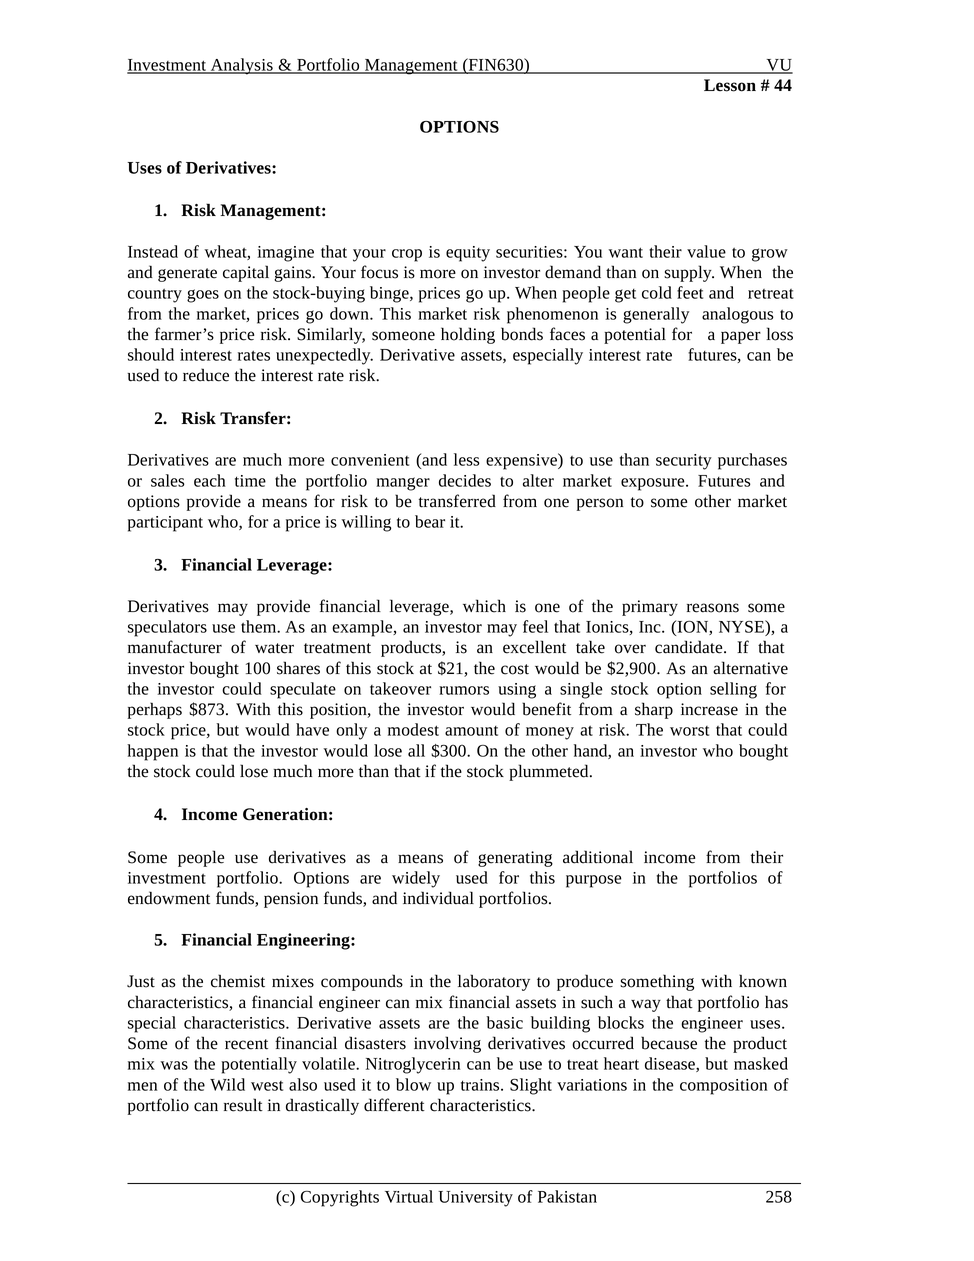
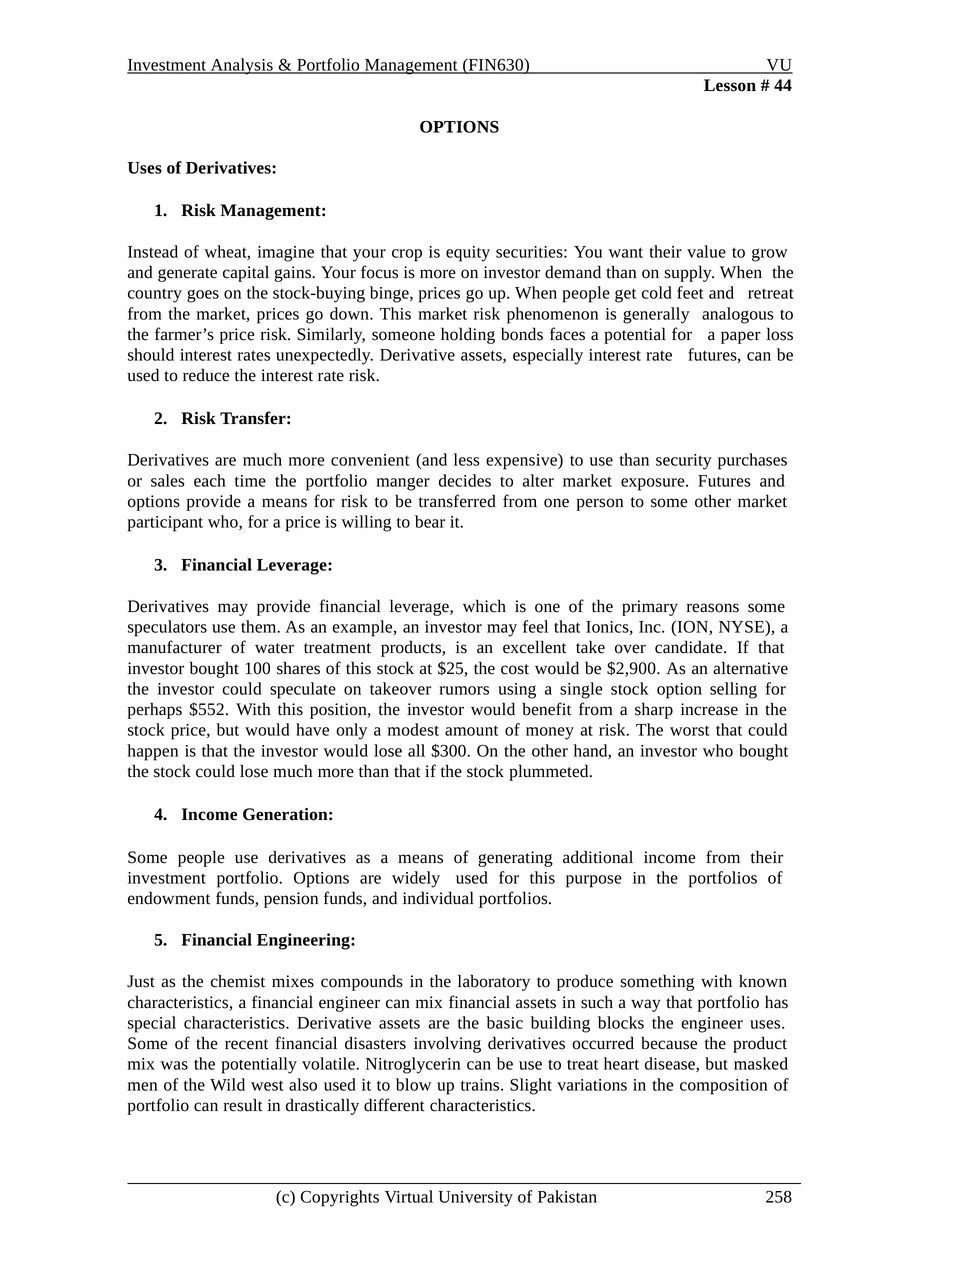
$21: $21 -> $25 (453, 668)
$873: $873 -> $552 (209, 709)
